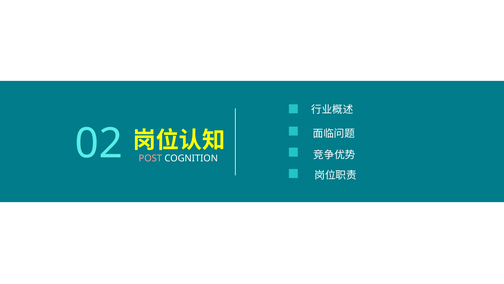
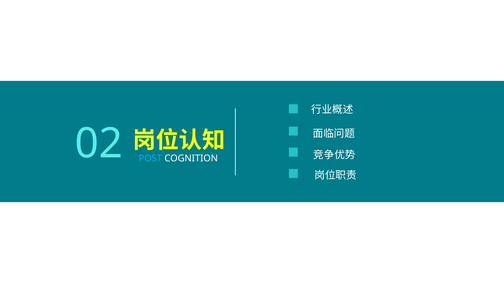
POST colour: pink -> light blue (150, 158)
